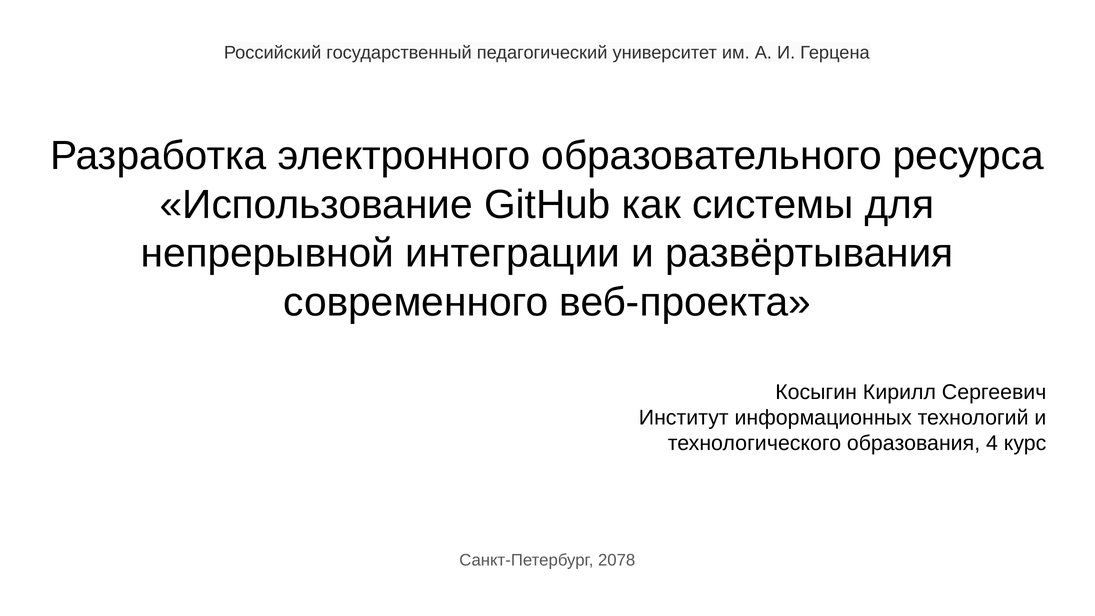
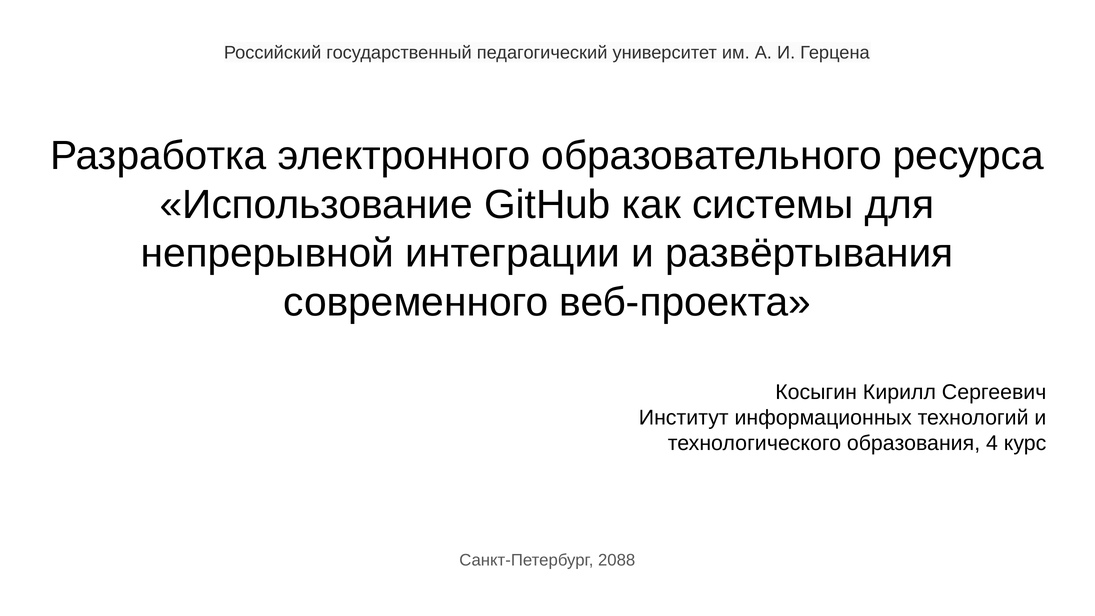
2078: 2078 -> 2088 (617, 560)
